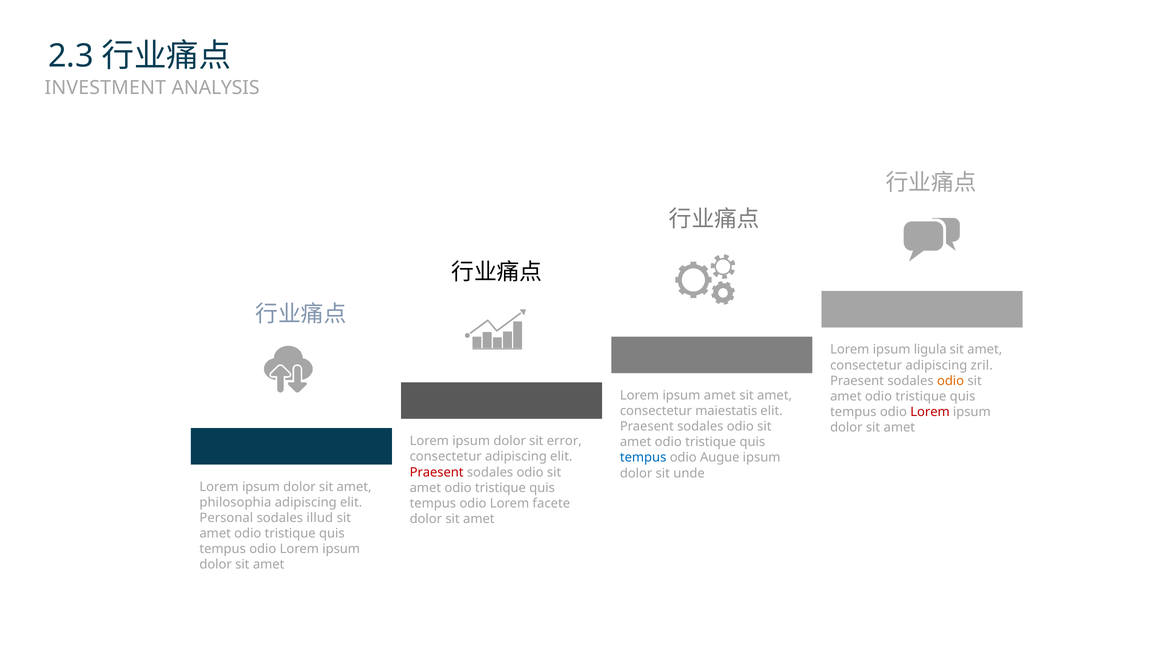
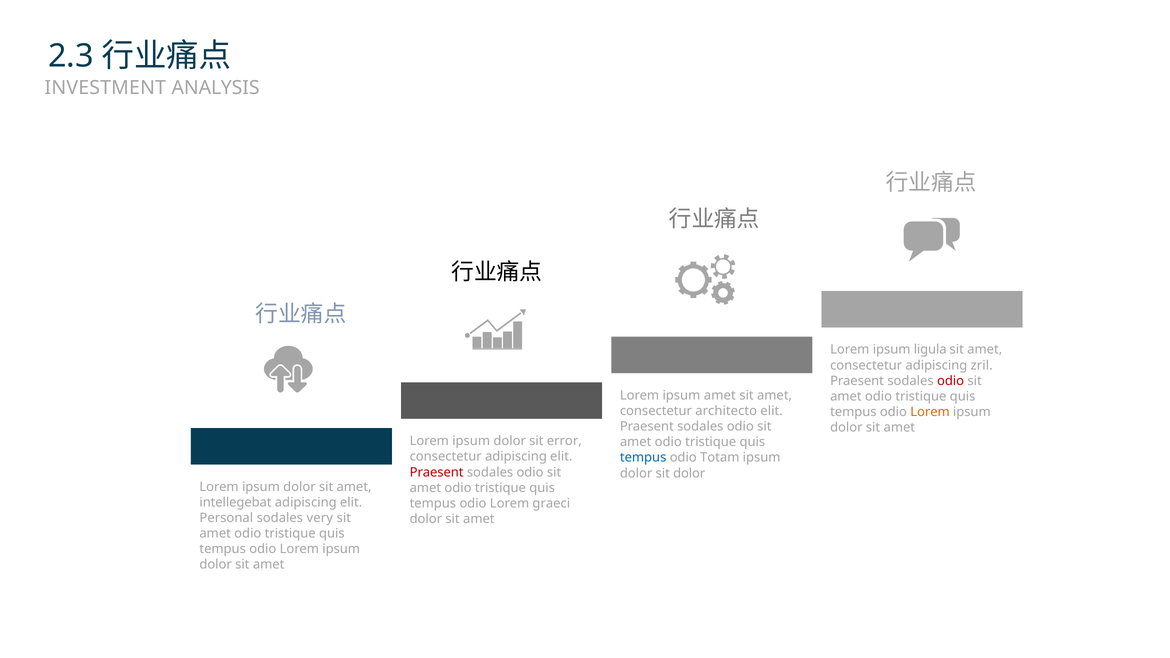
odio colour: orange -> red (951, 381)
maiestatis: maiestatis -> architecto (726, 411)
Lorem colour: red -> orange (930, 412)
Augue: Augue -> Totam (720, 458)
sit unde: unde -> dolor (689, 473)
philosophia: philosophia -> intellegebat (235, 502)
facete: facete -> graeci (551, 503)
illud: illud -> very (320, 518)
